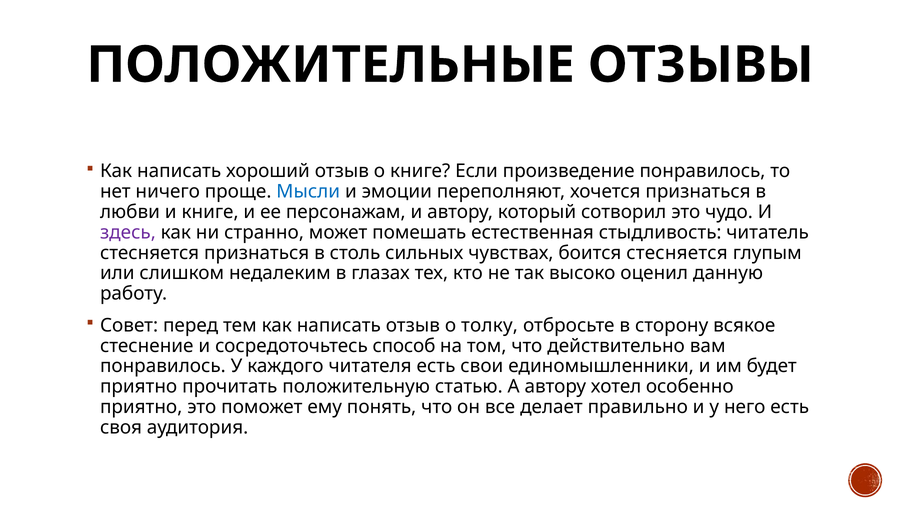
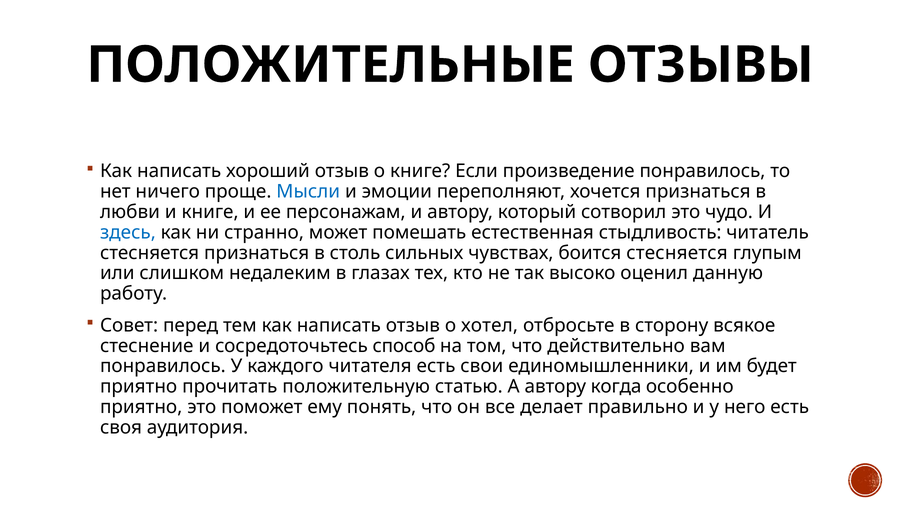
здесь colour: purple -> blue (128, 233)
толку: толку -> хотел (490, 325)
хотел: хотел -> когда (616, 387)
